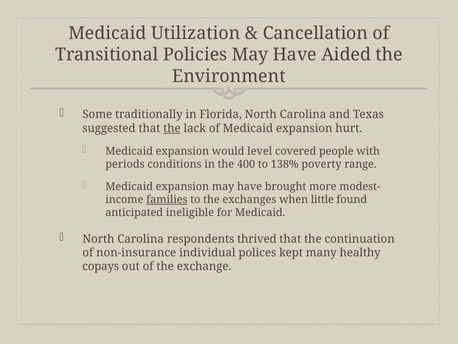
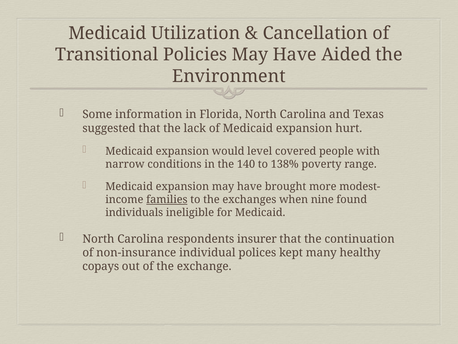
traditionally: traditionally -> information (149, 114)
the underline: present -> none (172, 128)
periods: periods -> narrow (125, 164)
400: 400 -> 140 (246, 164)
little: little -> nine (322, 199)
anticipated: anticipated -> individuals (134, 212)
thrived: thrived -> insurer (257, 239)
